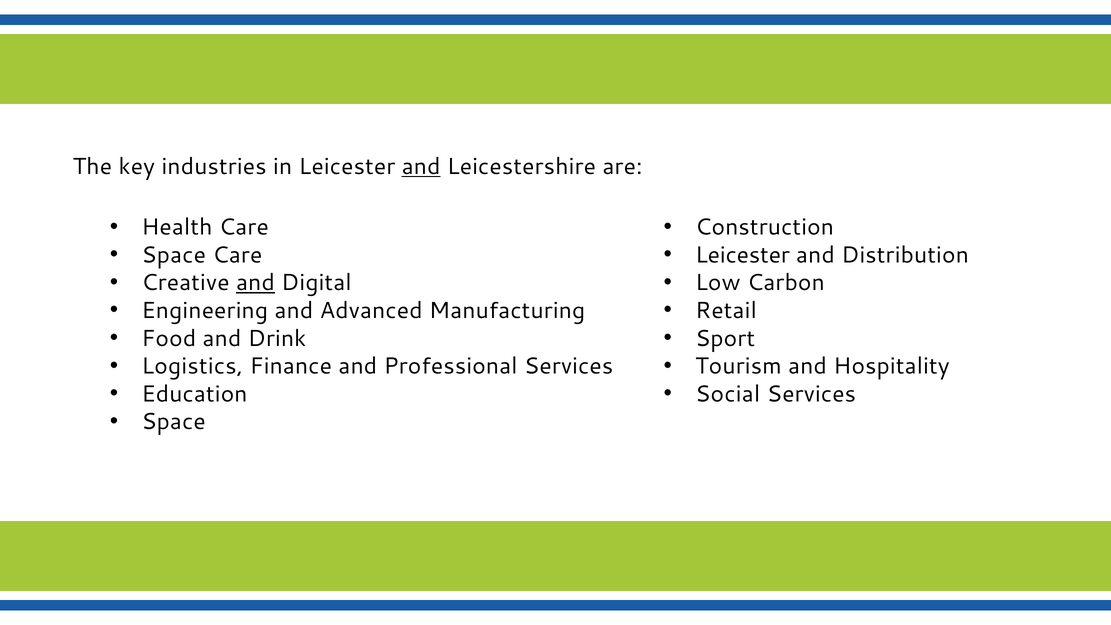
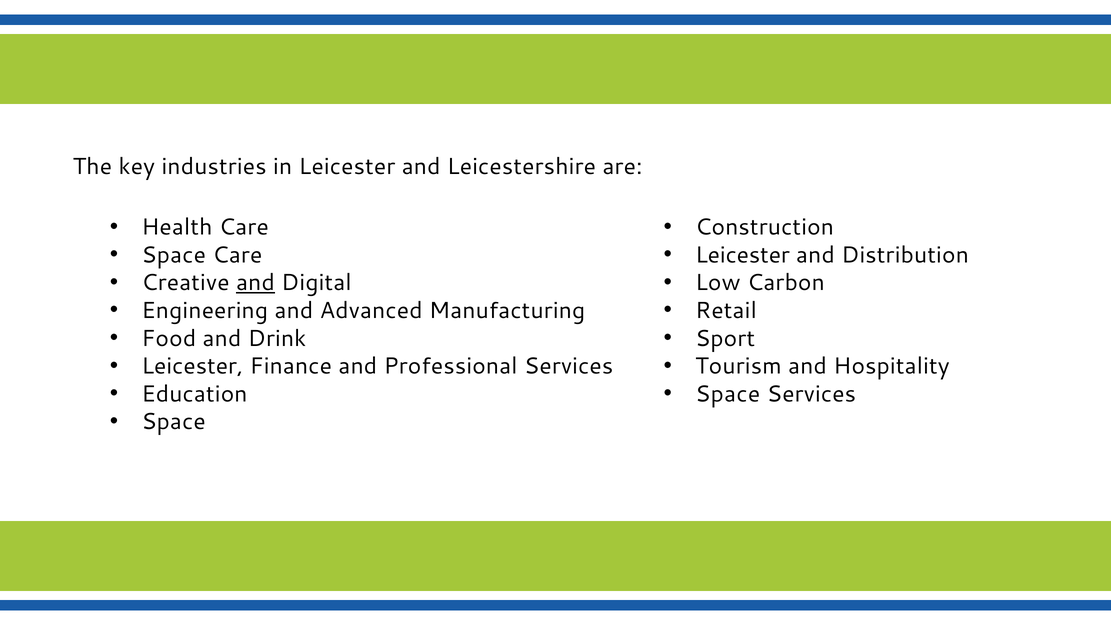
and underline: present -> none (421, 167)
Logistics: Logistics -> Leicester (192, 366)
Social: Social -> Space (728, 394)
